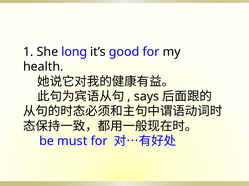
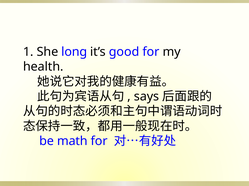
must: must -> math (72, 142)
